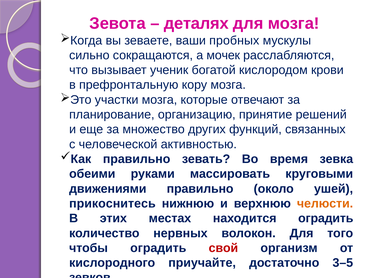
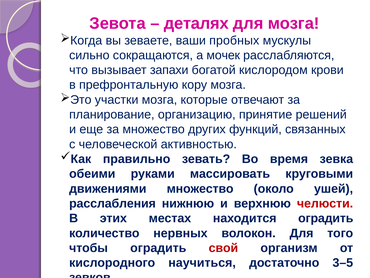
ученик: ученик -> запахи (169, 70)
движениями правильно: правильно -> множество (200, 188)
прикоснитесь: прикоснитесь -> расслабления (112, 203)
челюсти colour: orange -> red (325, 203)
приучайте: приучайте -> научиться (202, 262)
